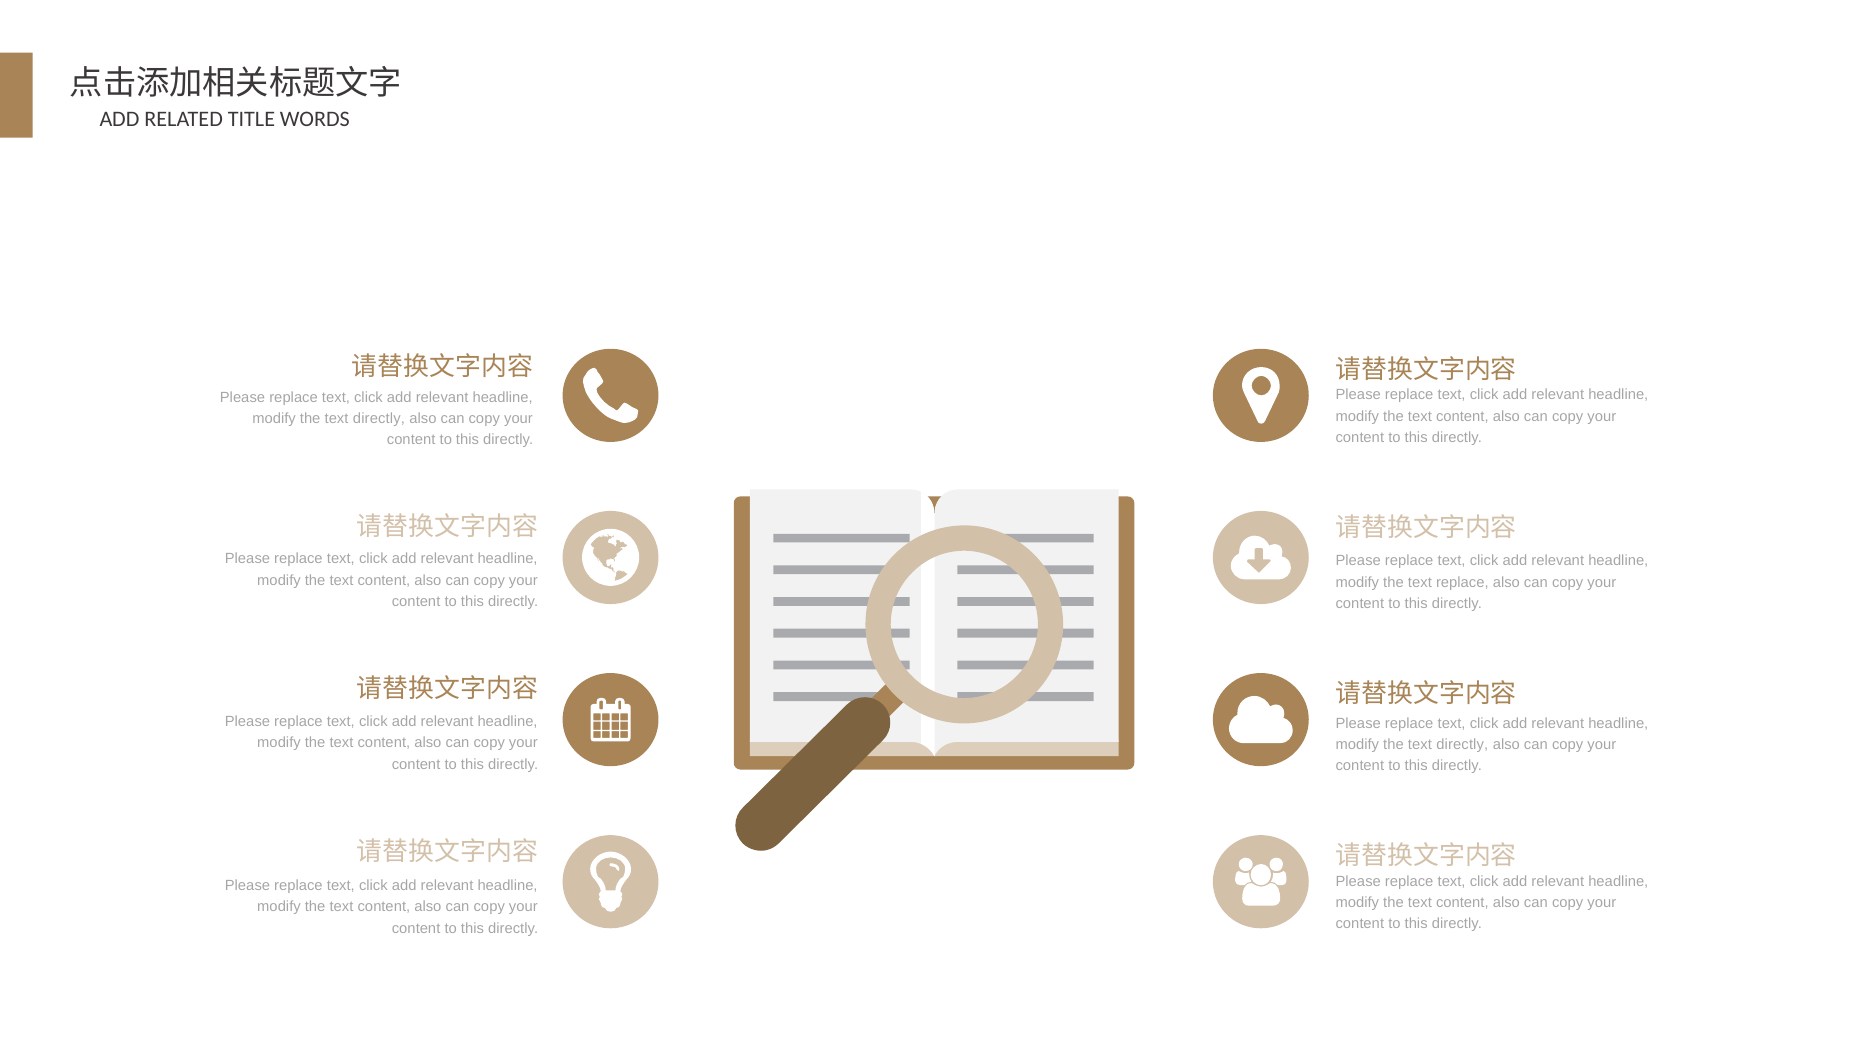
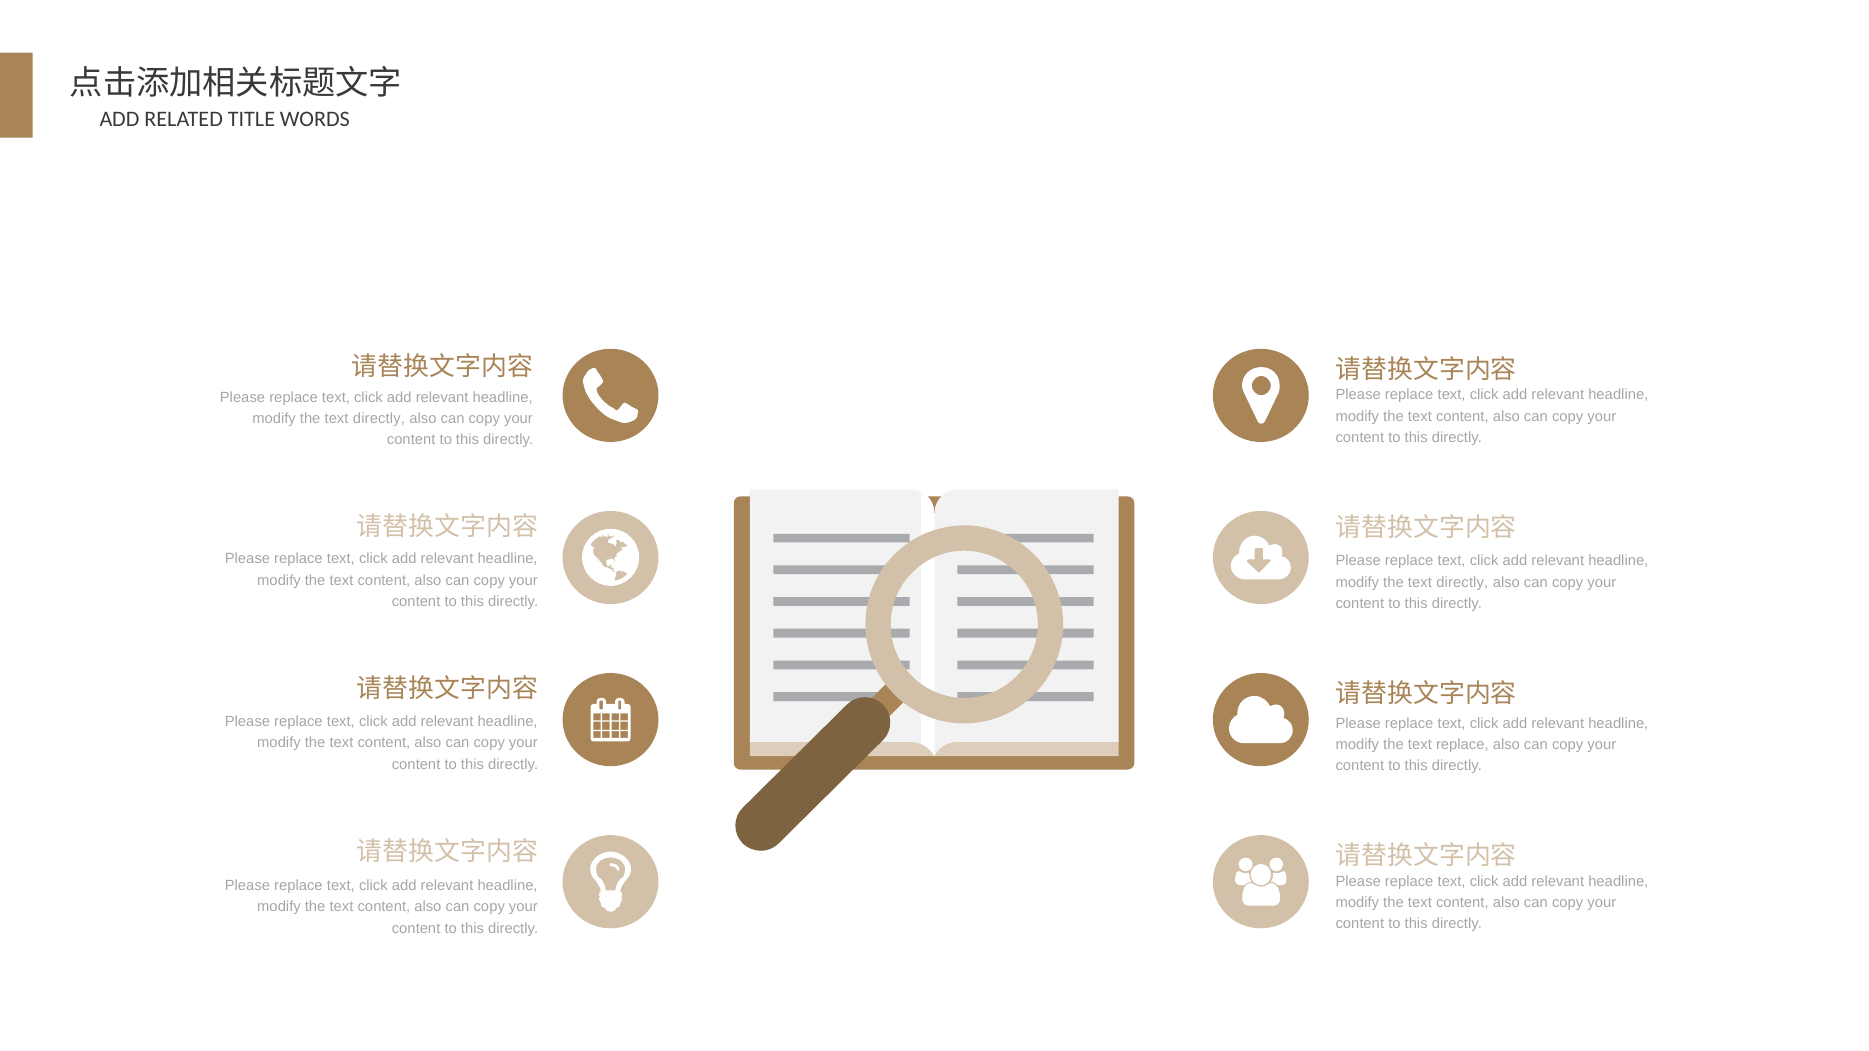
replace: replace -> directly (1462, 582)
directly: directly -> replace (1462, 745)
